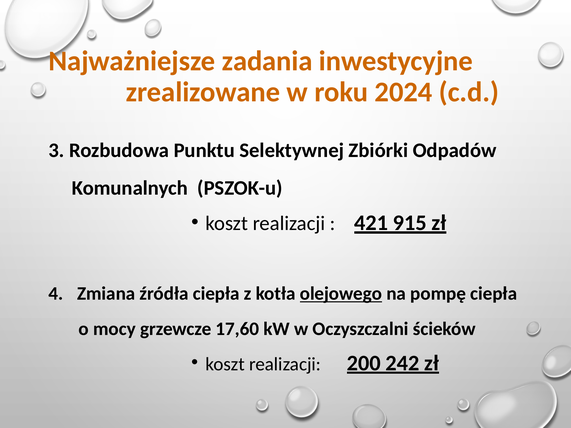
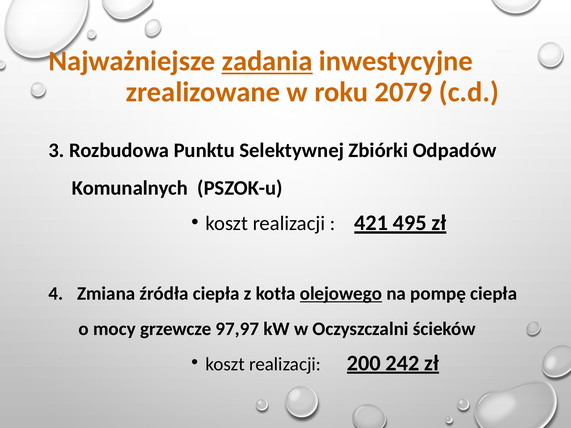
zadania underline: none -> present (267, 61)
2024: 2024 -> 2079 (403, 92)
915: 915 -> 495 (410, 223)
17,60: 17,60 -> 97,97 (237, 329)
